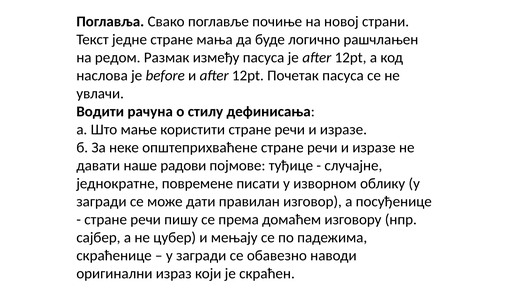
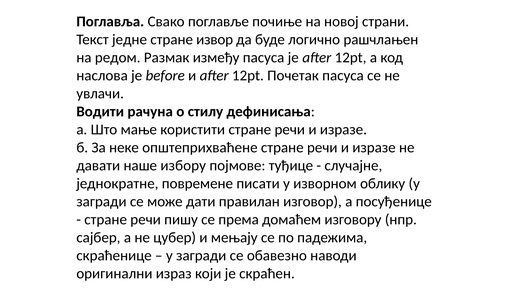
мања: мања -> извор (215, 40)
радови: радови -> избору (183, 166)
